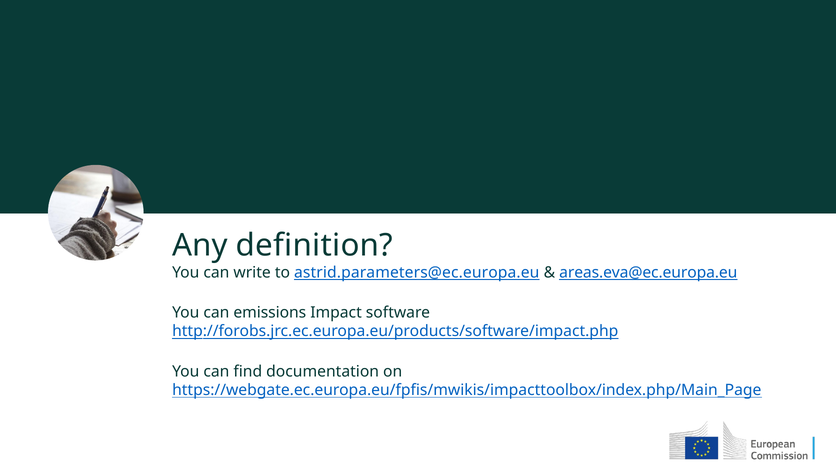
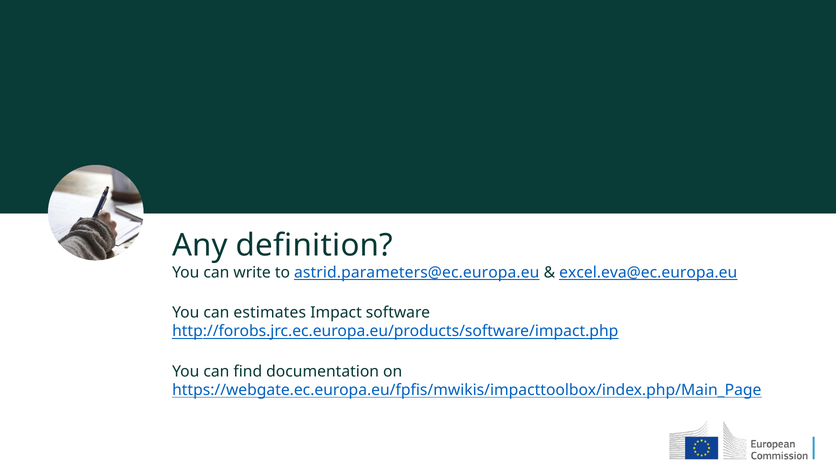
areas.eva@ec.europa.eu: areas.eva@ec.europa.eu -> excel.eva@ec.europa.eu (648, 273)
emissions: emissions -> estimates (270, 313)
